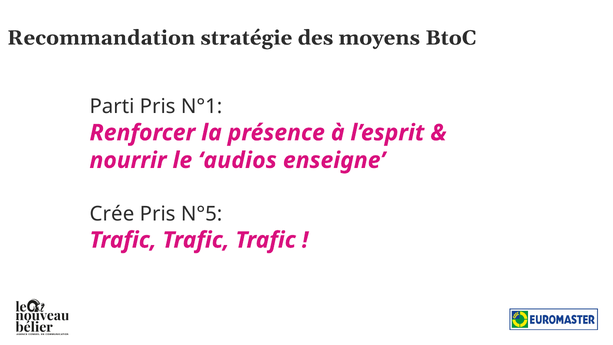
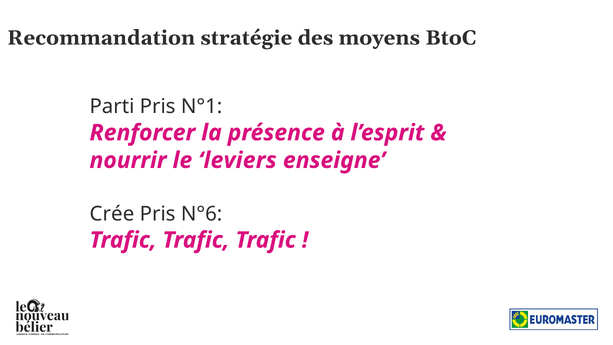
audios: audios -> leviers (237, 160)
N°5: N°5 -> N°6 (202, 214)
